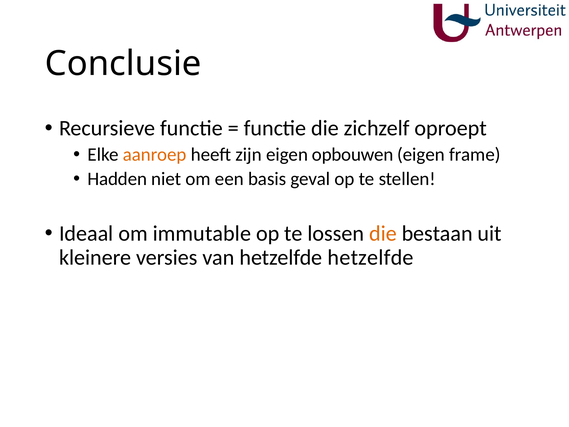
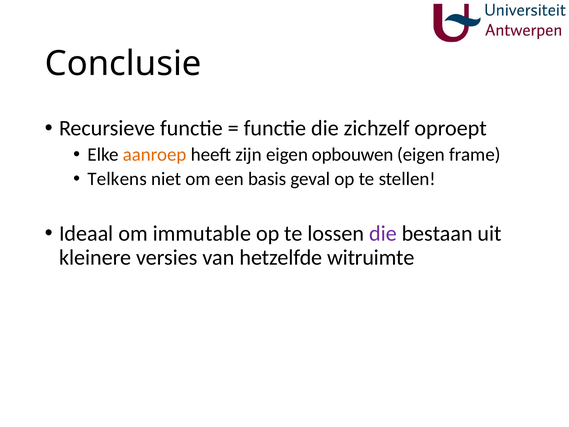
Hadden: Hadden -> Telkens (117, 179)
die colour: orange -> purple (383, 233)
hetzelfde hetzelfde: hetzelfde -> witruimte (371, 257)
